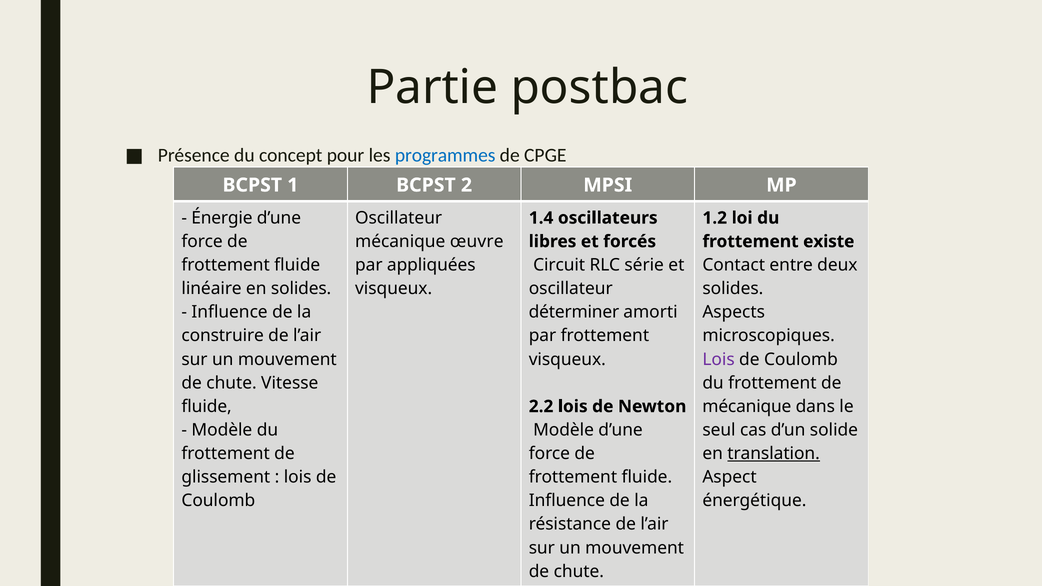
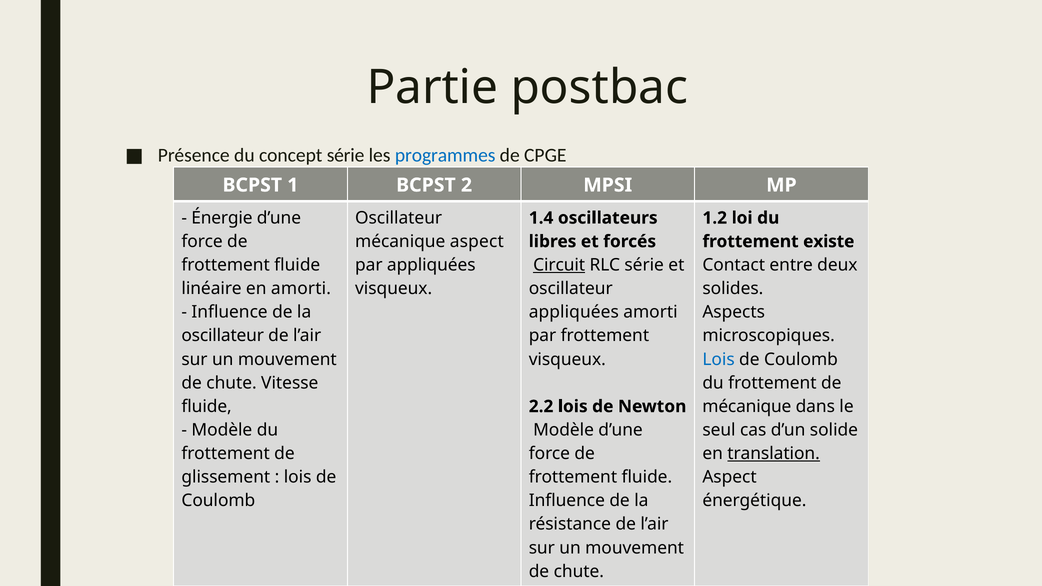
concept pour: pour -> série (346, 155)
mécanique œuvre: œuvre -> aspect (477, 242)
Circuit underline: none -> present (559, 265)
en solides: solides -> amorti (301, 289)
déterminer: déterminer -> appliquées (574, 312)
construire: construire -> oscillateur (223, 336)
Lois colour: purple -> blue (719, 359)
